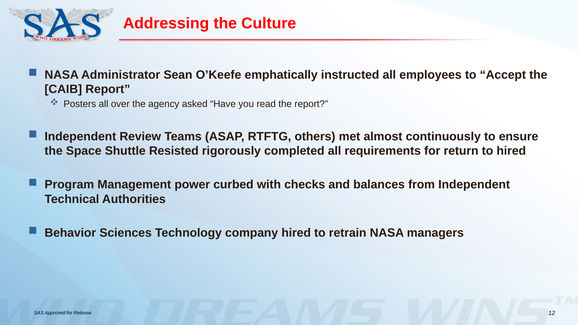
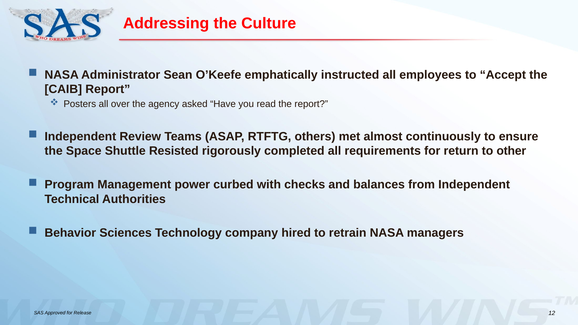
to hired: hired -> other (511, 151)
